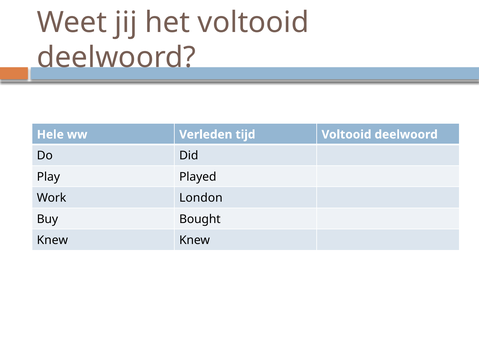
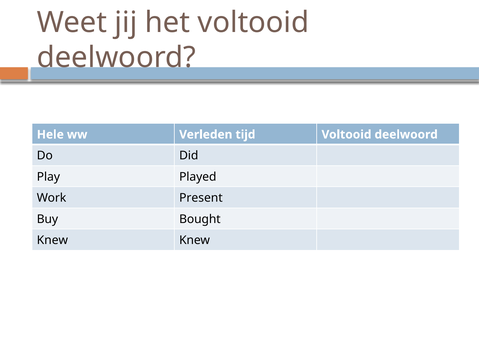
London: London -> Present (201, 198)
